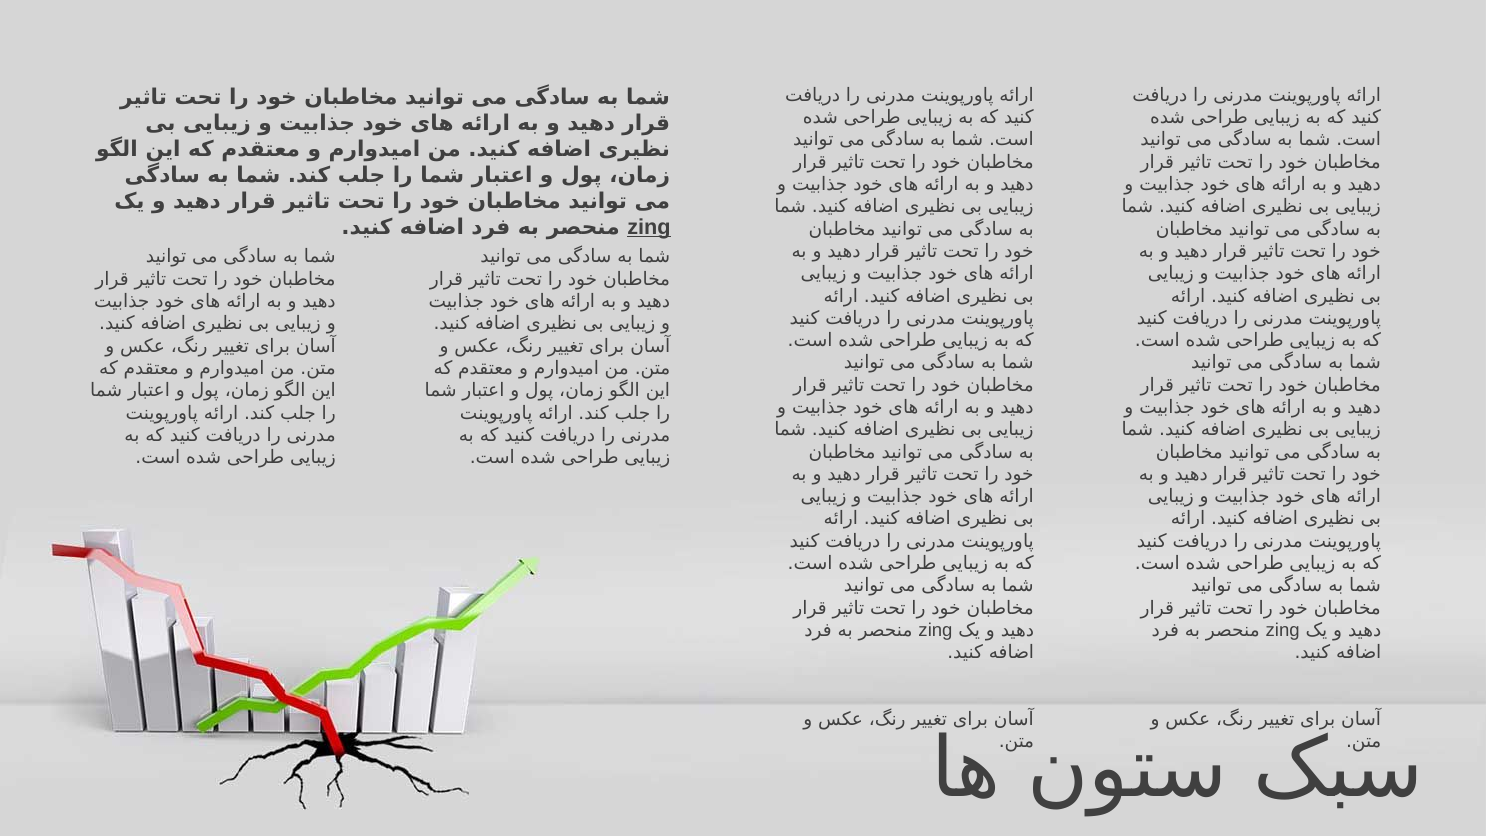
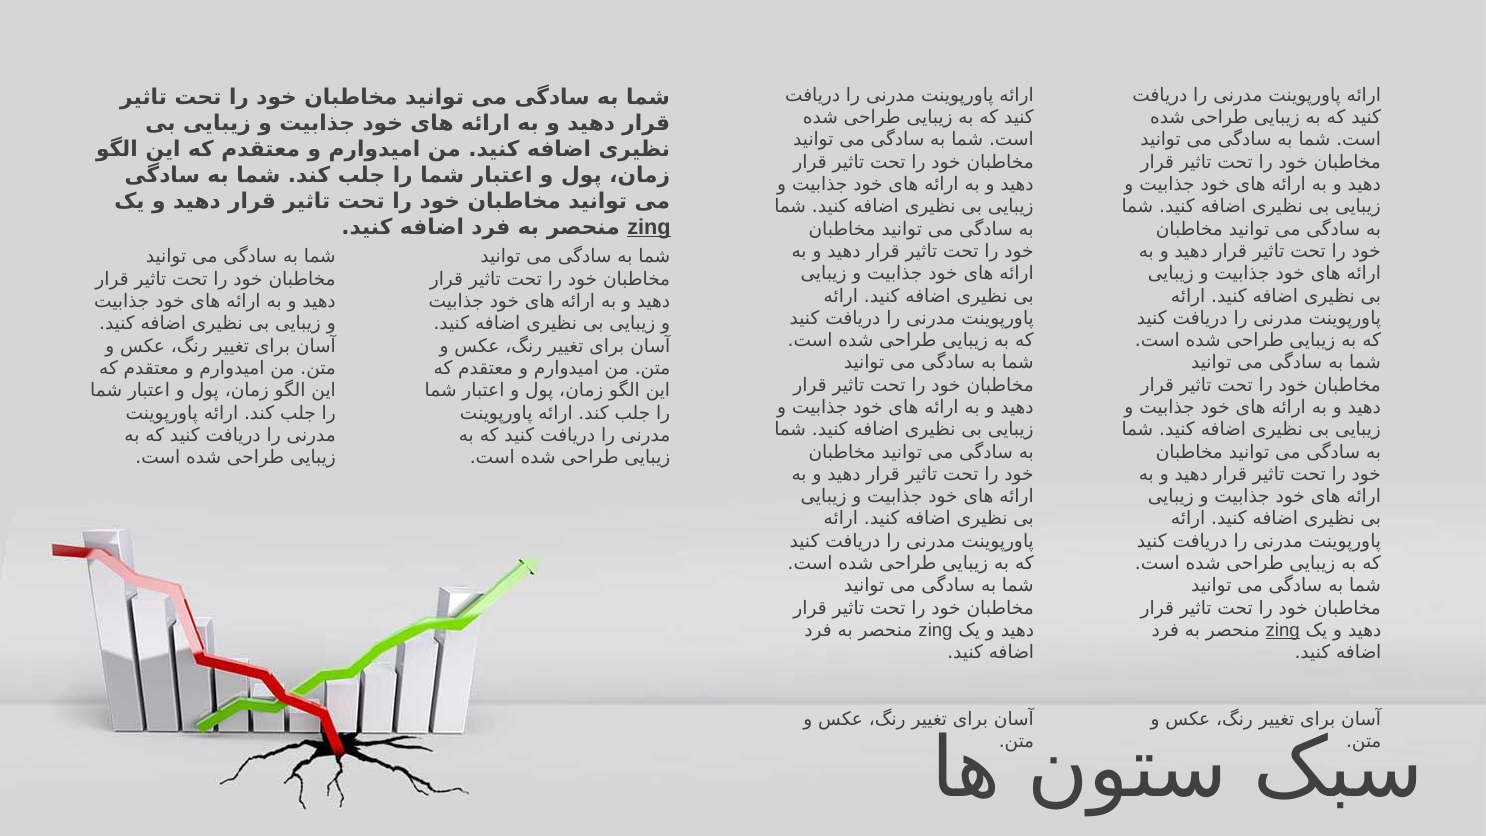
zing underline: none -> present (1283, 630)
